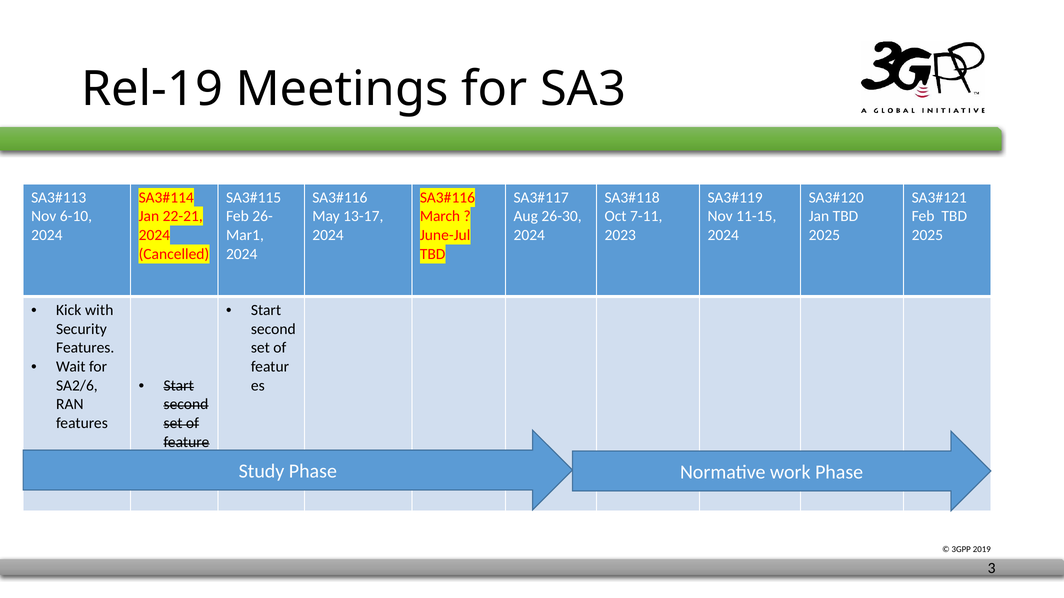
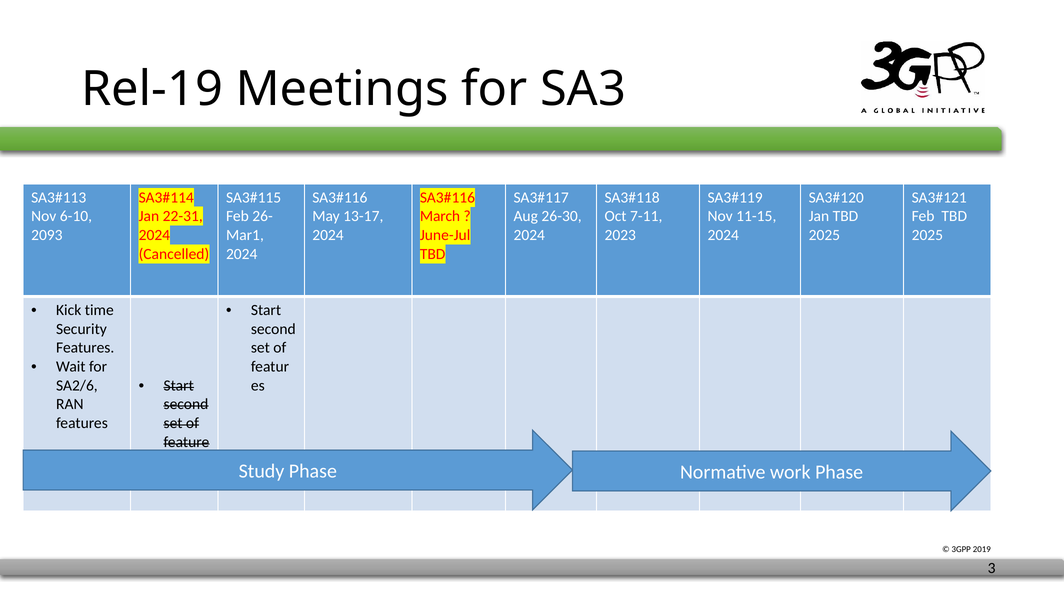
22-21: 22-21 -> 22-31 (183, 216)
2024: 2024 -> 2093 (47, 235)
with: with -> time (99, 310)
